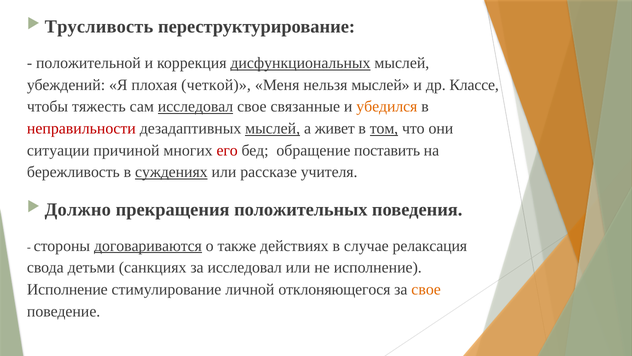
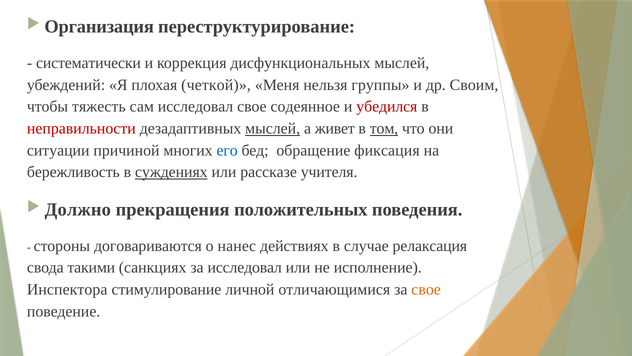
Трусливость: Трусливость -> Организация (99, 27)
положительной: положительной -> систематически (88, 63)
дисфункциональных underline: present -> none (300, 63)
нельзя мыслей: мыслей -> группы (380, 85)
Классе: Классе -> Своим (474, 85)
исследовал underline: present -> none (196, 107)
связанные: связанные -> содеянное (305, 107)
убедился colour: orange -> red (387, 107)
его colour: red -> blue (227, 150)
поставить: поставить -> фиксация (387, 150)
договариваются underline: present -> none (148, 246)
также: также -> нанес (237, 246)
детьми: детьми -> такими (91, 267)
Исполнение: Исполнение -> Инспектора (67, 289)
отклоняющегося: отклоняющегося -> отличающимися (334, 289)
